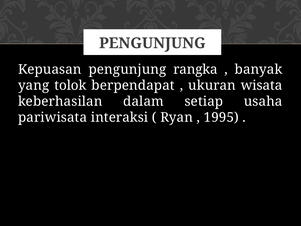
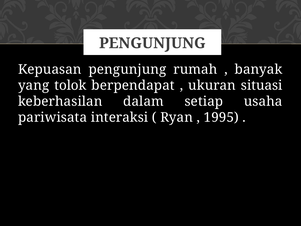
rangka: rangka -> rumah (195, 69)
wisata: wisata -> situasi (262, 85)
